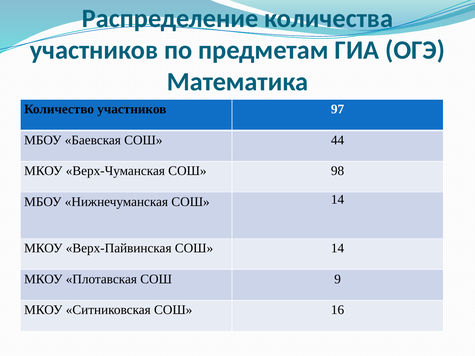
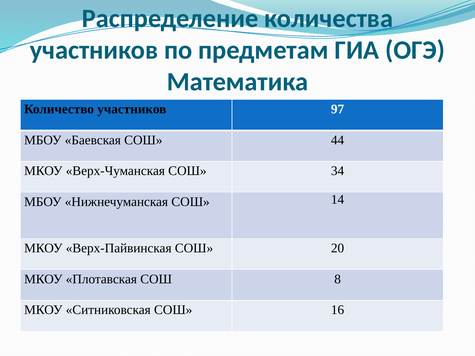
98: 98 -> 34 (338, 171)
Верх-Пайвинская СОШ 14: 14 -> 20 (338, 248)
9: 9 -> 8 (338, 279)
